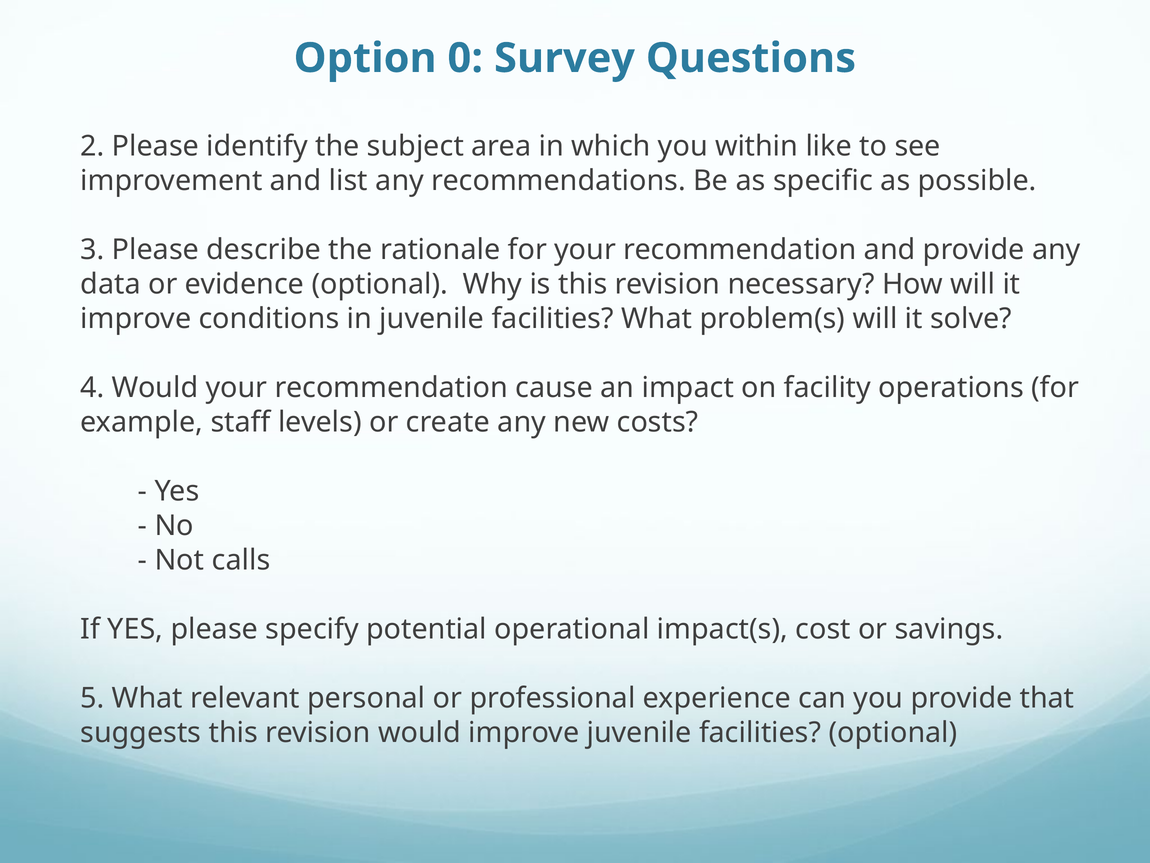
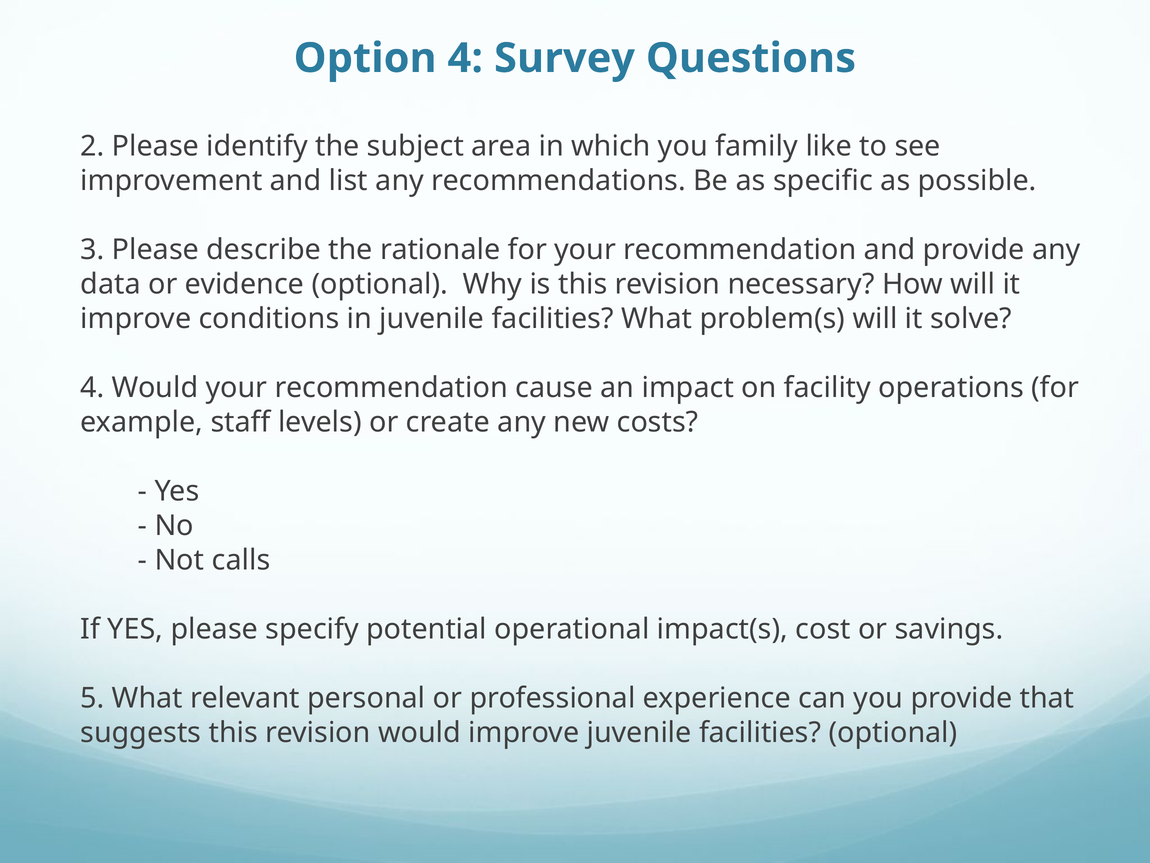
Option 0: 0 -> 4 (465, 58)
within: within -> family (757, 146)
